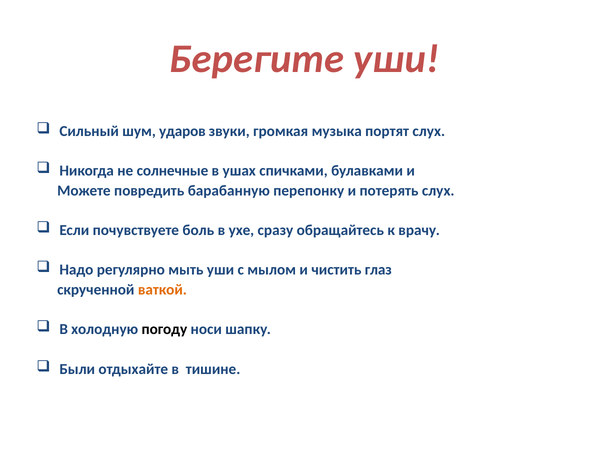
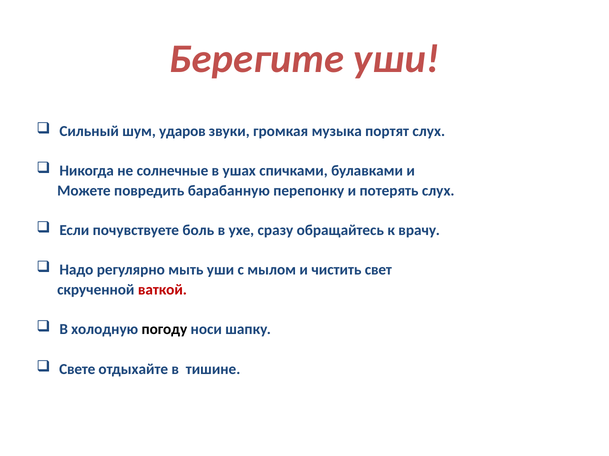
глаз: глаз -> свет (378, 270)
ваткой colour: orange -> red (162, 290)
Были: Были -> Свете (77, 370)
